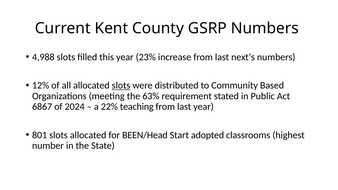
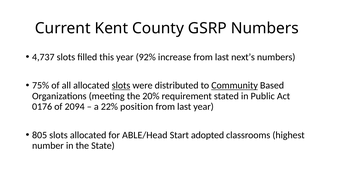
4,988: 4,988 -> 4,737 (43, 57)
23%: 23% -> 92% (146, 57)
12%: 12% -> 75% (41, 85)
Community underline: none -> present (235, 85)
63%: 63% -> 20% (151, 96)
6867: 6867 -> 0176 (42, 107)
2024: 2024 -> 2094 (75, 107)
teaching: teaching -> position (137, 107)
801: 801 -> 805 (40, 135)
BEEN/Head: BEEN/Head -> ABLE/Head (145, 135)
